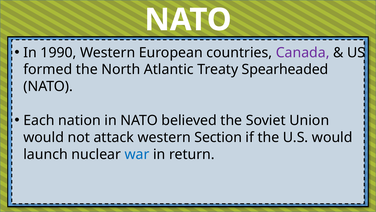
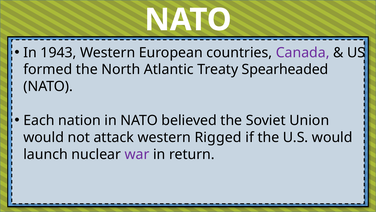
1990: 1990 -> 1943 (58, 52)
Section: Section -> Rigged (218, 137)
war colour: blue -> purple (137, 154)
